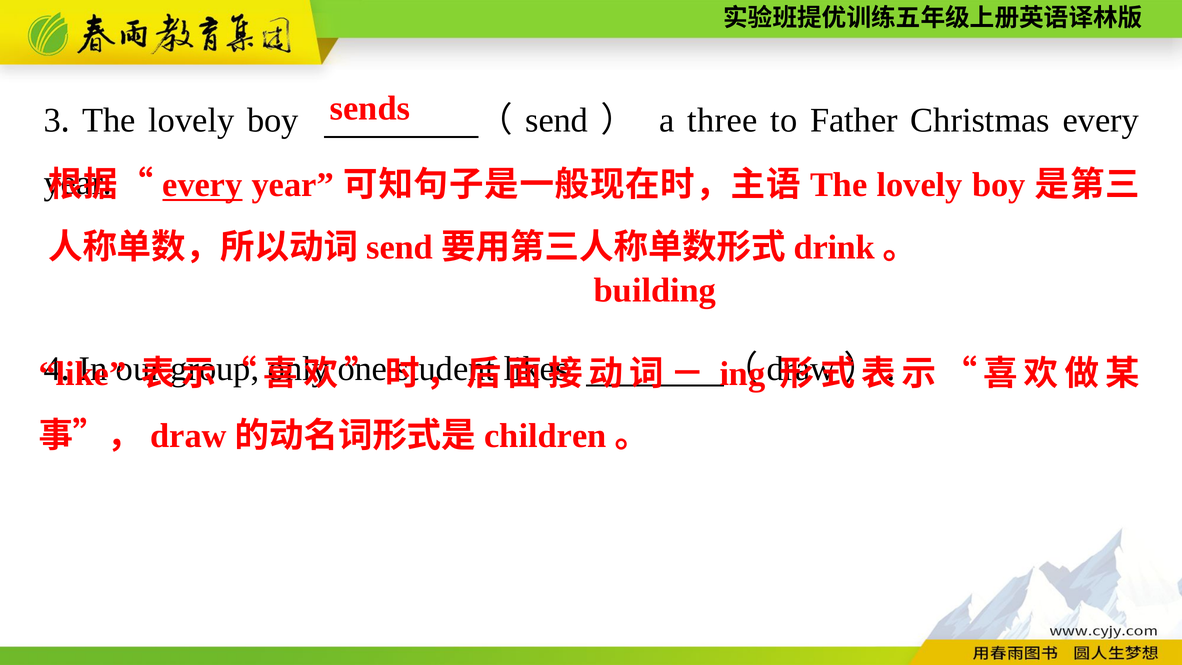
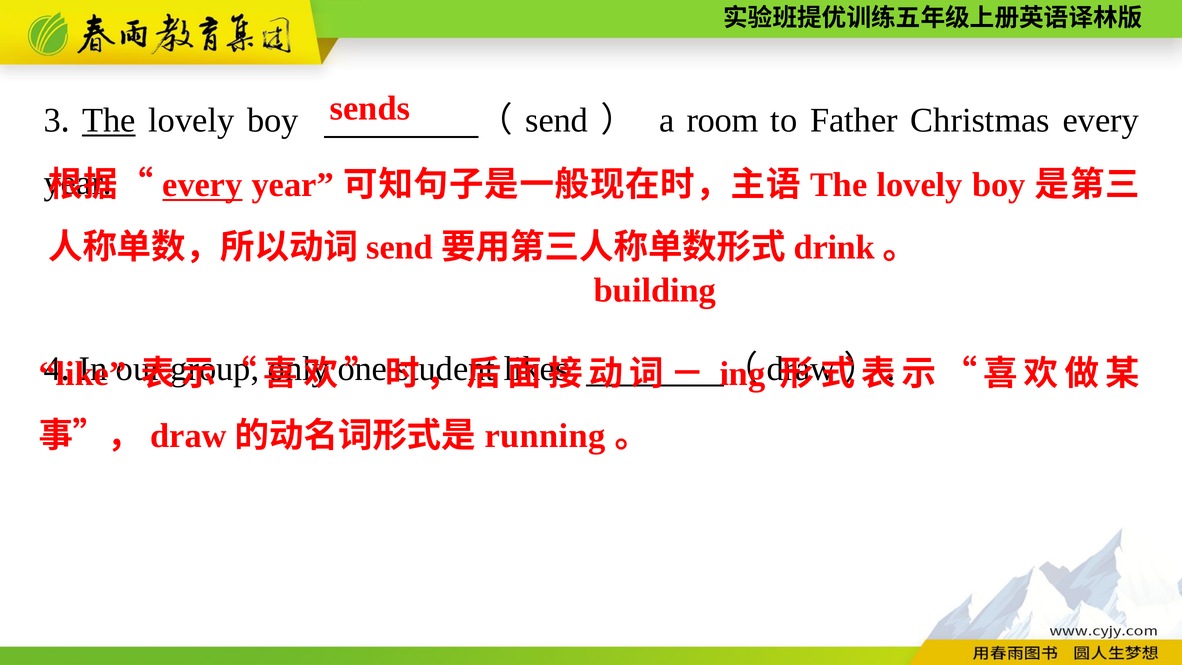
The underline: none -> present (109, 121)
three: three -> room (723, 121)
children: children -> running (545, 436)
